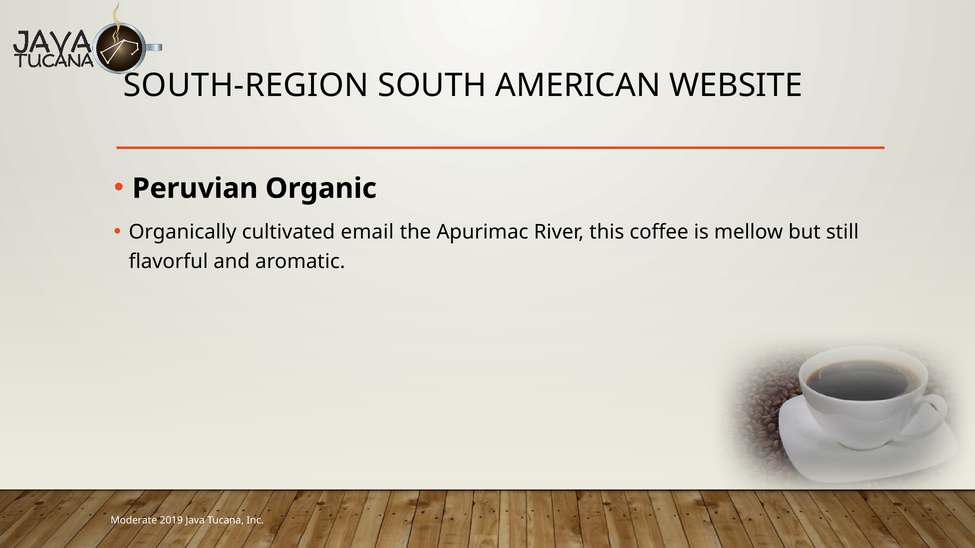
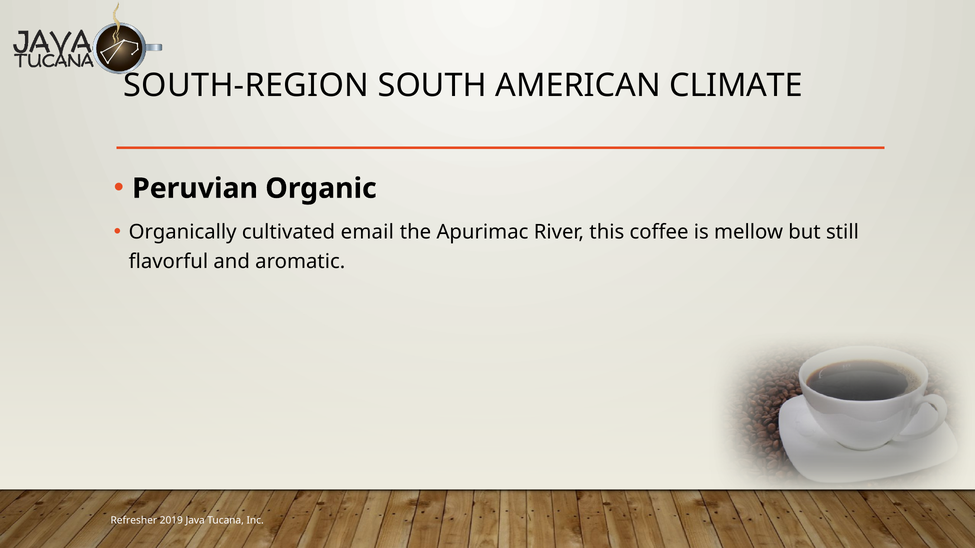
WEBSITE: WEBSITE -> CLIMATE (736, 85)
Moderate: Moderate -> Refresher (134, 521)
